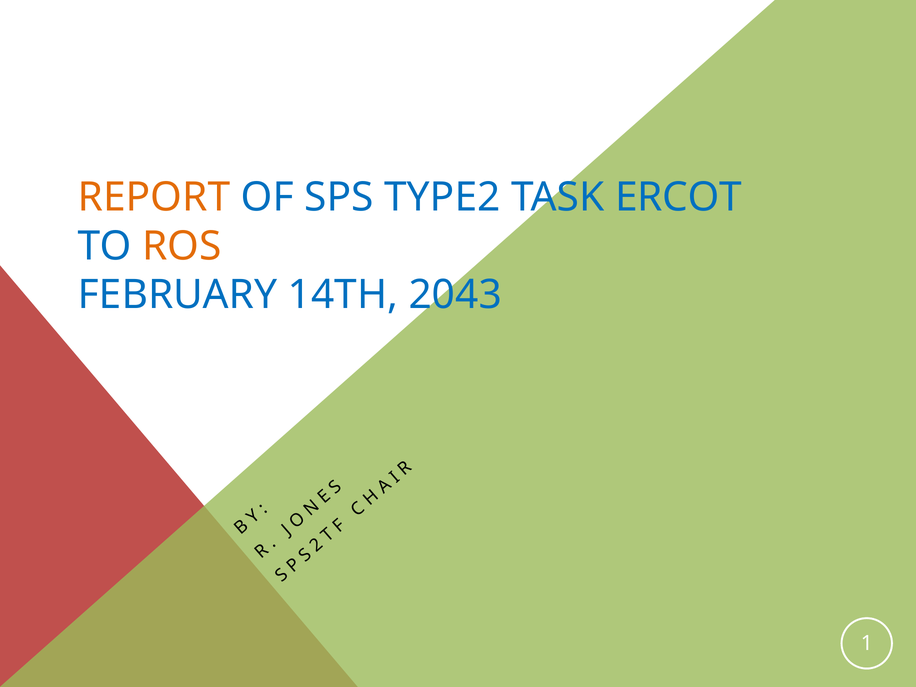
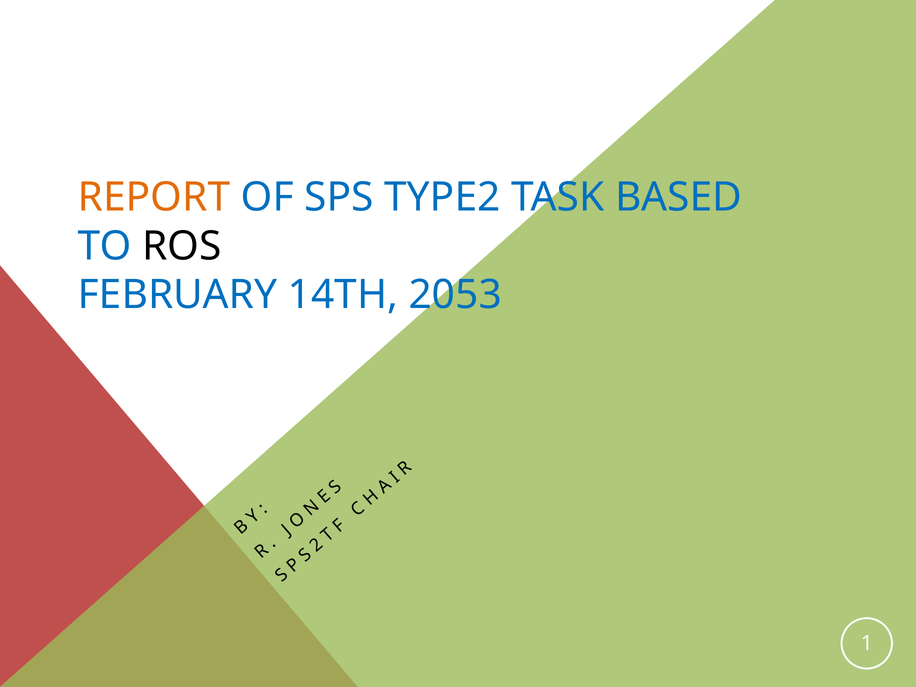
ERCOT: ERCOT -> BASED (679, 197)
ROS colour: orange -> black (182, 246)
2043: 2043 -> 2053 (455, 295)
